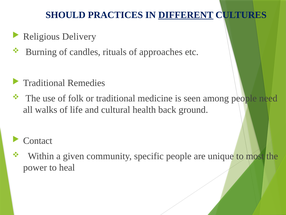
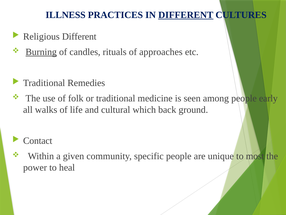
SHOULD: SHOULD -> ILLNESS (66, 15)
Religious Delivery: Delivery -> Different (79, 36)
Burning underline: none -> present (41, 52)
need: need -> early (268, 98)
health: health -> which (144, 110)
